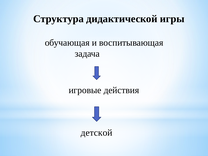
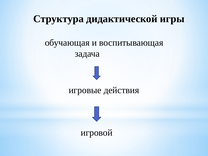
детской: детской -> игровой (97, 133)
